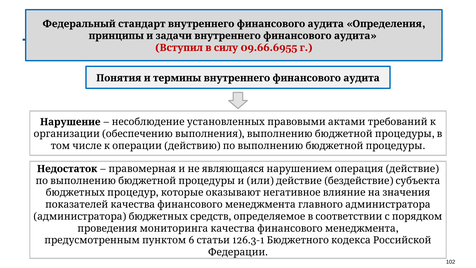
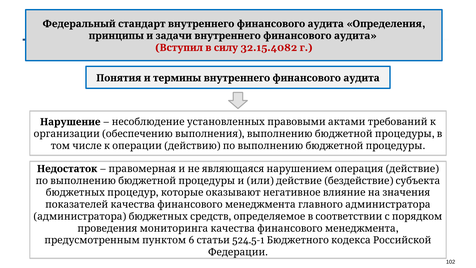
09.66.6955: 09.66.6955 -> 32.15.4082 (269, 48)
126.3-1: 126.3-1 -> 524.5-1 (248, 240)
